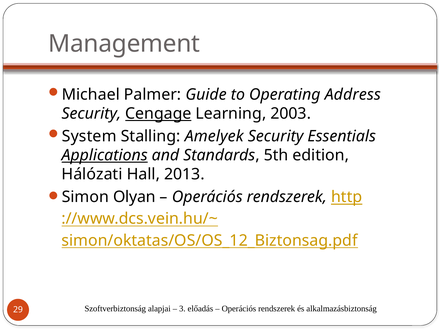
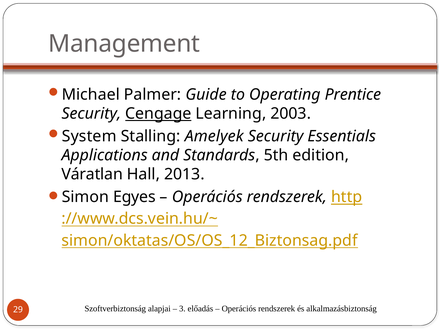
Address: Address -> Prentice (353, 95)
Applications underline: present -> none (105, 155)
Hálózati: Hálózati -> Váratlan (92, 174)
Olyan: Olyan -> Egyes (134, 197)
